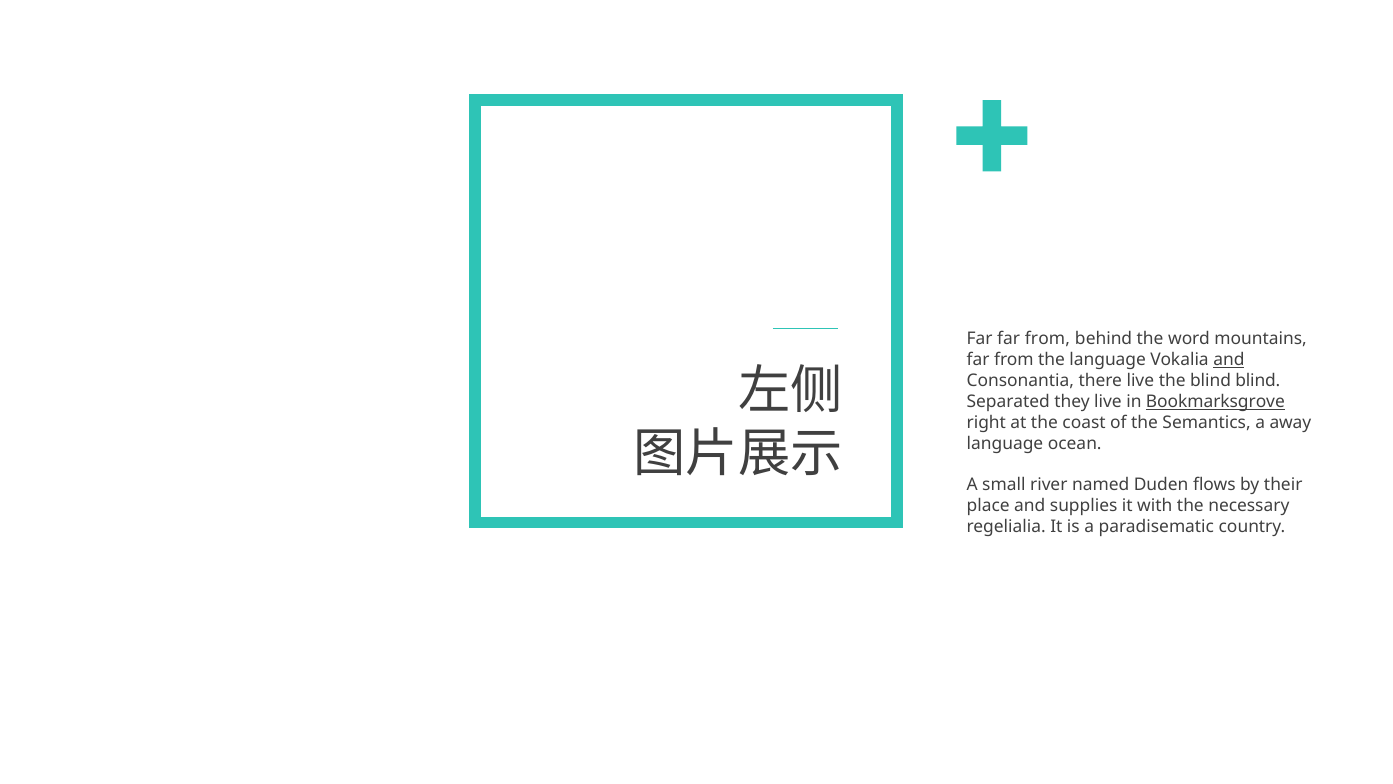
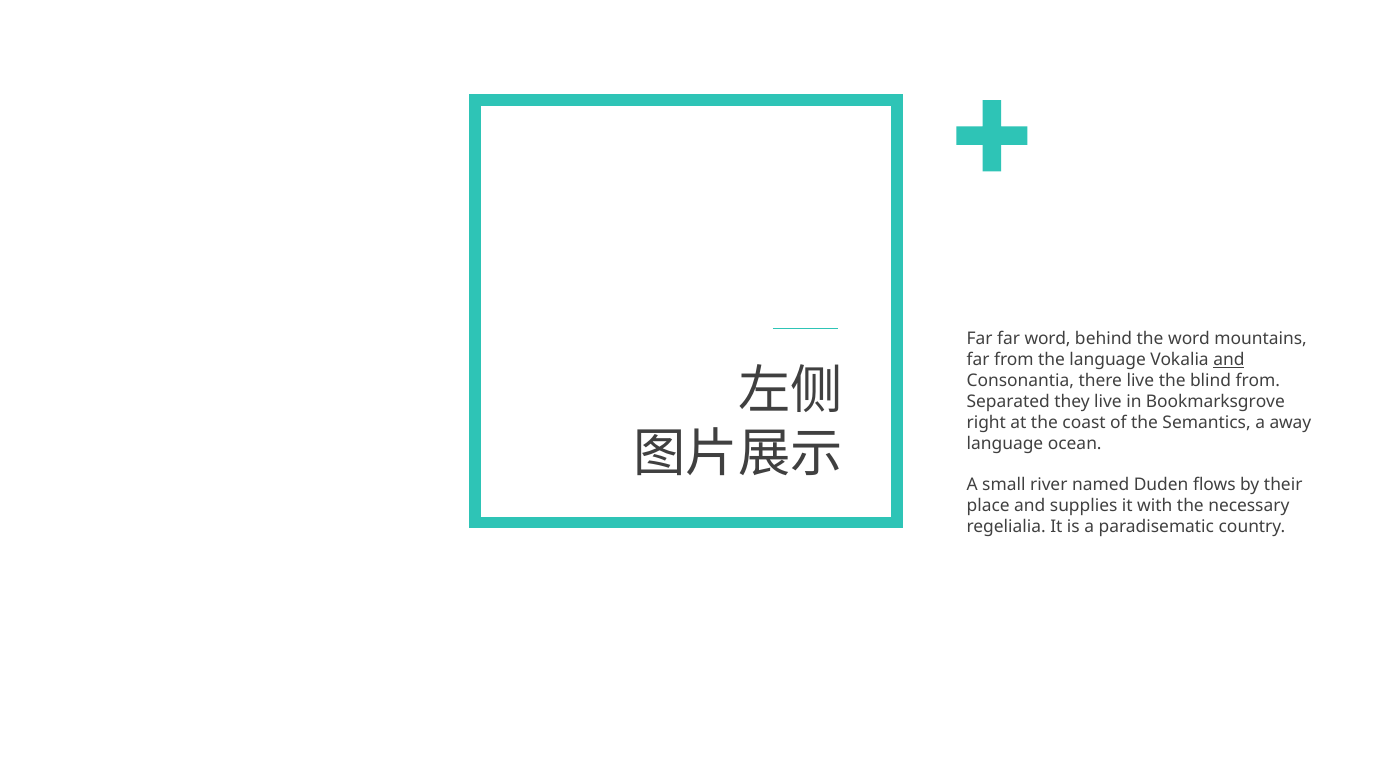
Far far from: from -> word (1048, 339)
blind blind: blind -> from (1258, 380)
Bookmarksgrove underline: present -> none (1215, 401)
